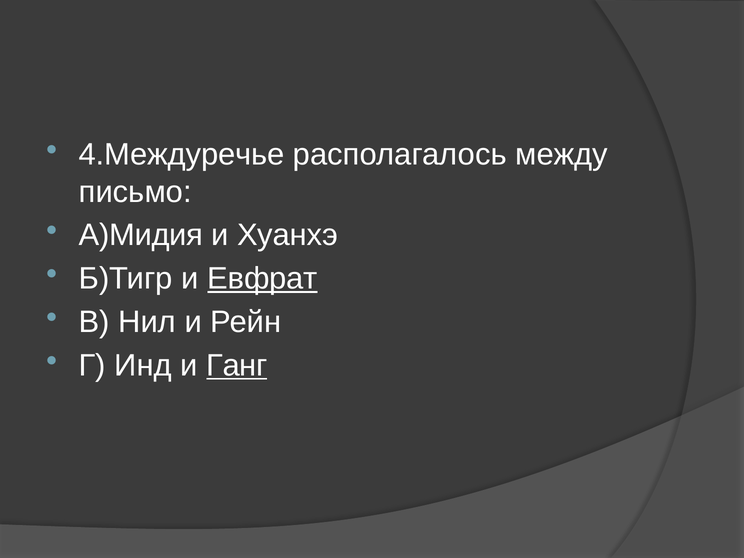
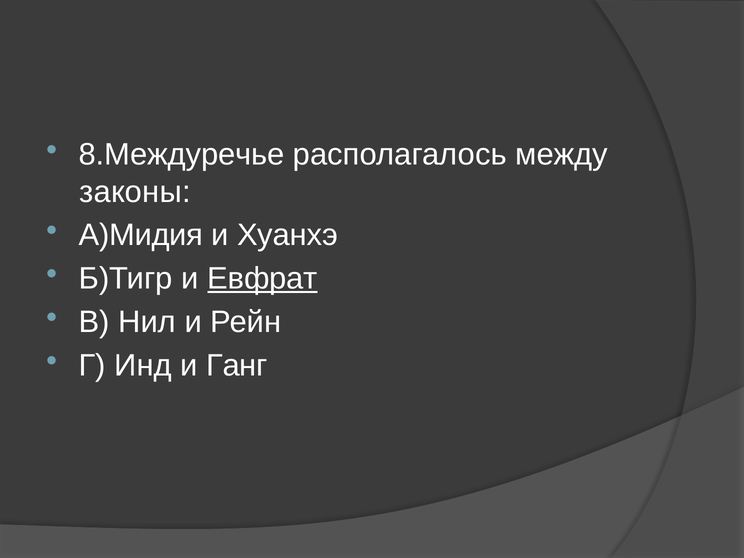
4.Междуречье: 4.Междуречье -> 8.Междуречье (182, 155)
письмо: письмо -> законы (135, 192)
Ганг underline: present -> none (237, 365)
